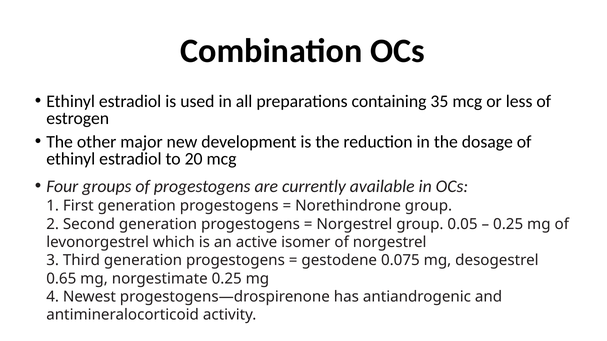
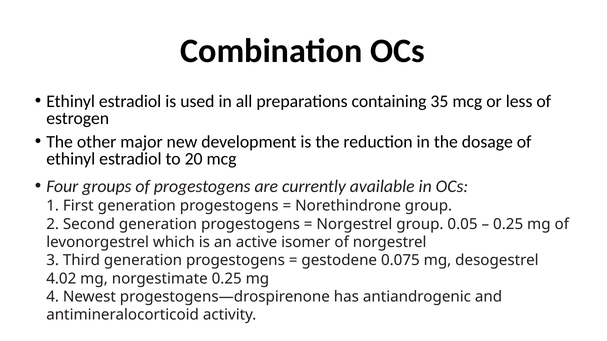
0.65: 0.65 -> 4.02 (61, 279)
